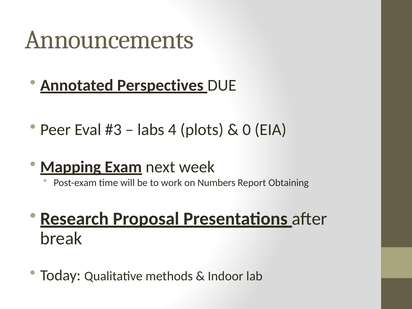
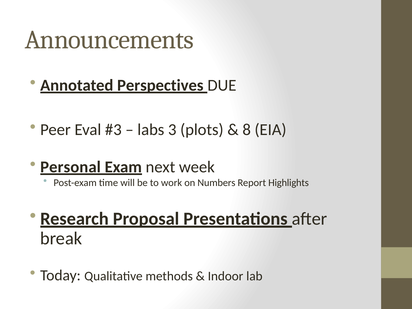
4: 4 -> 3 (172, 130)
0: 0 -> 8 (247, 130)
Mapping: Mapping -> Personal (70, 167)
Obtaining: Obtaining -> Highlights (289, 183)
